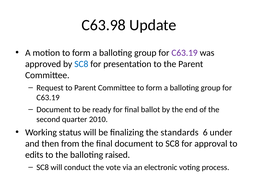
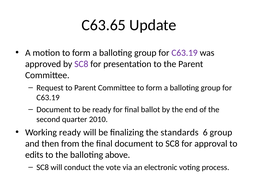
C63.98: C63.98 -> C63.65 (104, 25)
SC8 colour: blue -> purple (81, 64)
Working status: status -> ready (70, 132)
6 under: under -> group (221, 132)
raised: raised -> above (118, 154)
